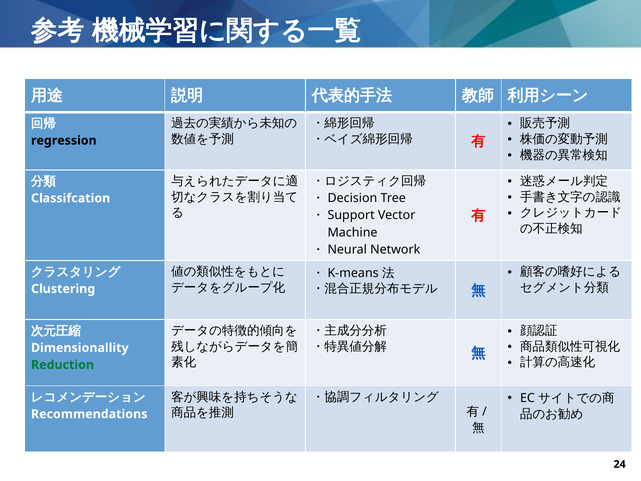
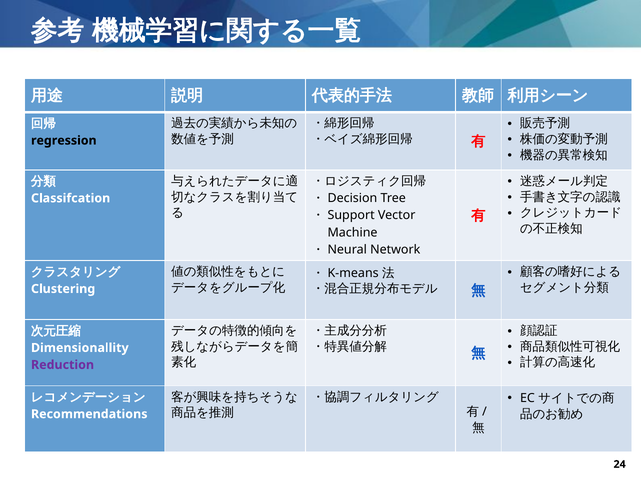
Reduction colour: green -> purple (62, 365)
